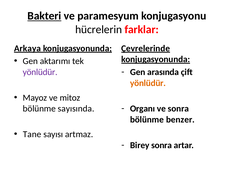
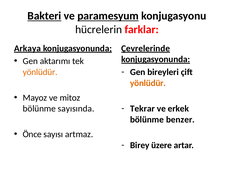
paramesyum underline: none -> present (108, 16)
arasında: arasında -> bireyleri (163, 72)
yönlüdür colour: purple -> orange (40, 72)
Organı: Organı -> Tekrar (142, 108)
ve sonra: sonra -> erkek (178, 108)
Tane: Tane -> Önce (32, 134)
Birey sonra: sonra -> üzere (162, 145)
